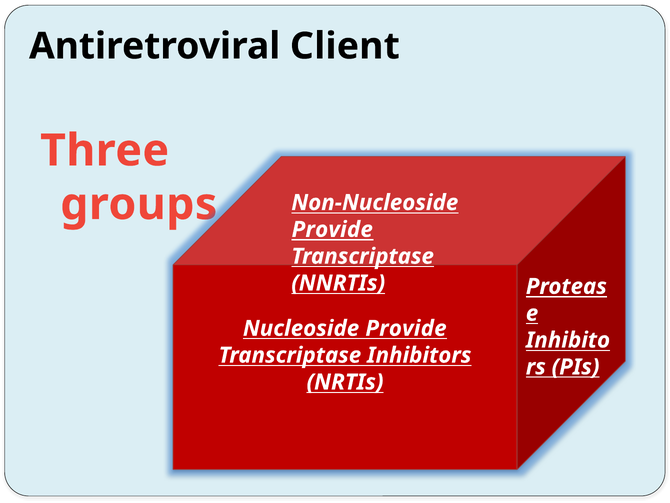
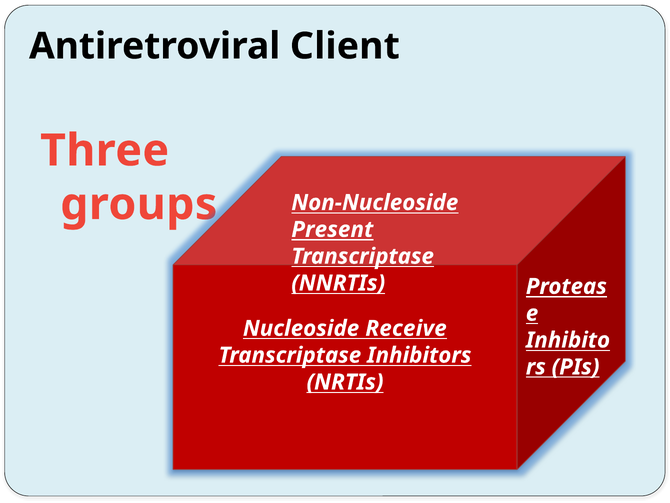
Provide: Provide -> Present (332, 229)
Nucleoside Provide: Provide -> Receive (406, 328)
